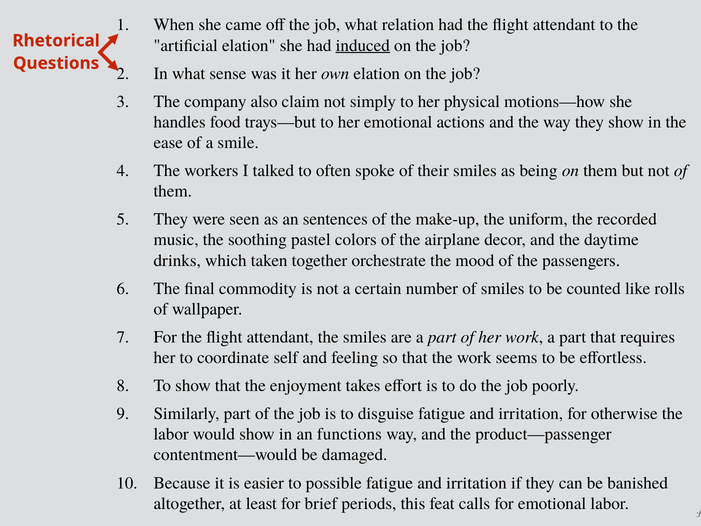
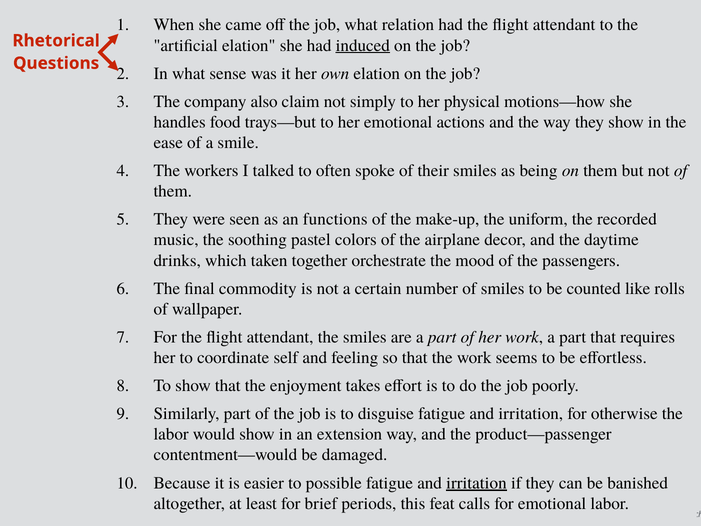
sentences: sentences -> functions (335, 219)
functions: functions -> extension (350, 434)
irritation underline: none -> present (476, 483)
